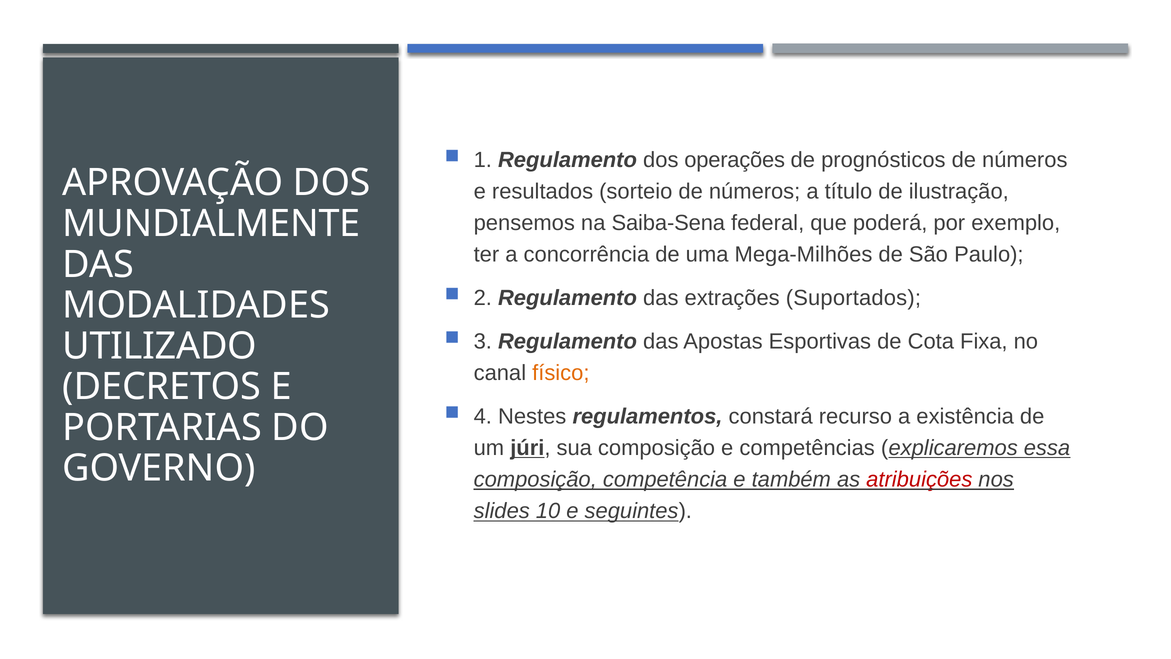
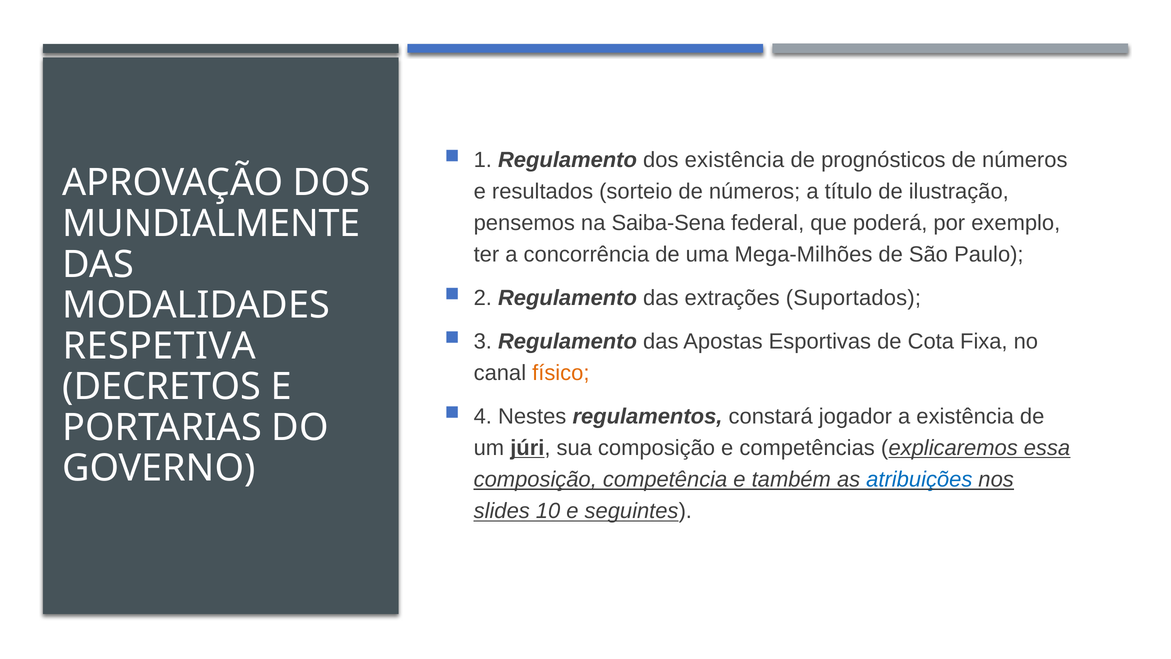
dos operações: operações -> existência (734, 160)
UTILIZADO: UTILIZADO -> RESPETIVA (159, 346)
recurso: recurso -> jogador (855, 416)
atribuições colour: red -> blue (919, 479)
